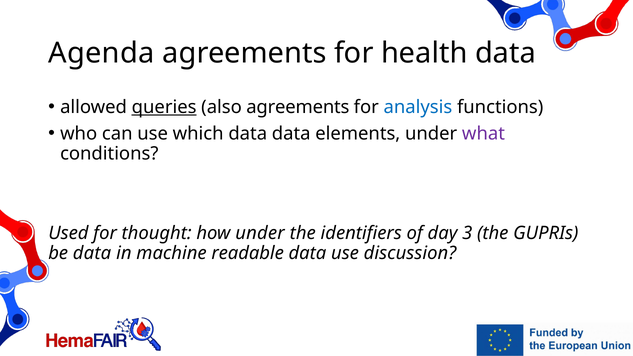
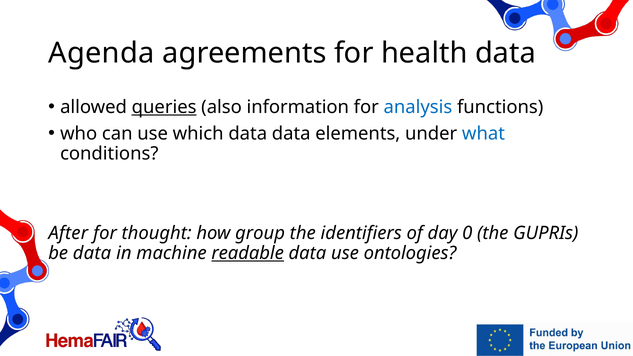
also agreements: agreements -> information (298, 107)
what colour: purple -> blue (483, 134)
Used: Used -> After (68, 233)
how under: under -> group (260, 233)
3: 3 -> 0 (467, 233)
readable underline: none -> present (248, 253)
discussion: discussion -> ontologies (410, 253)
